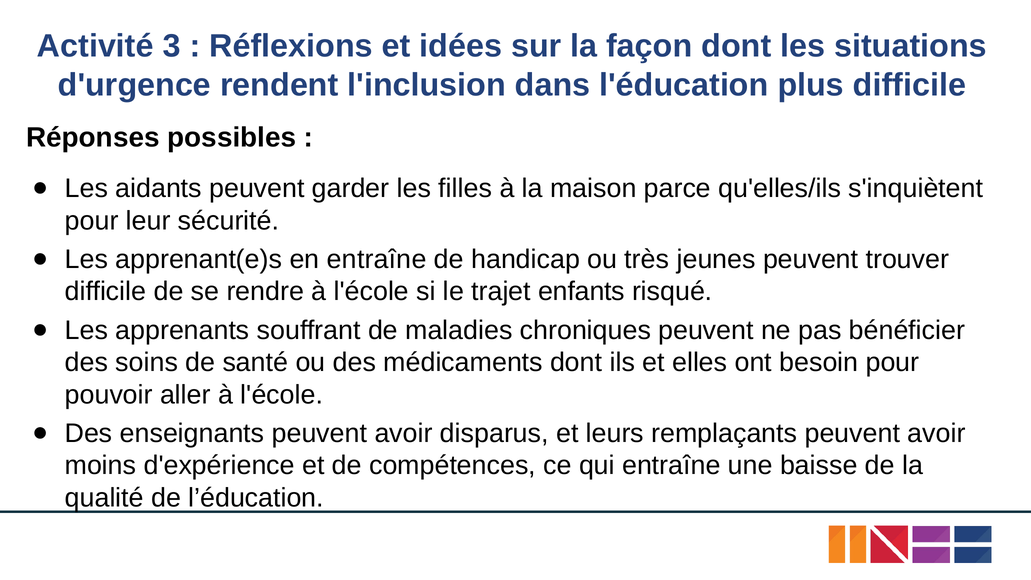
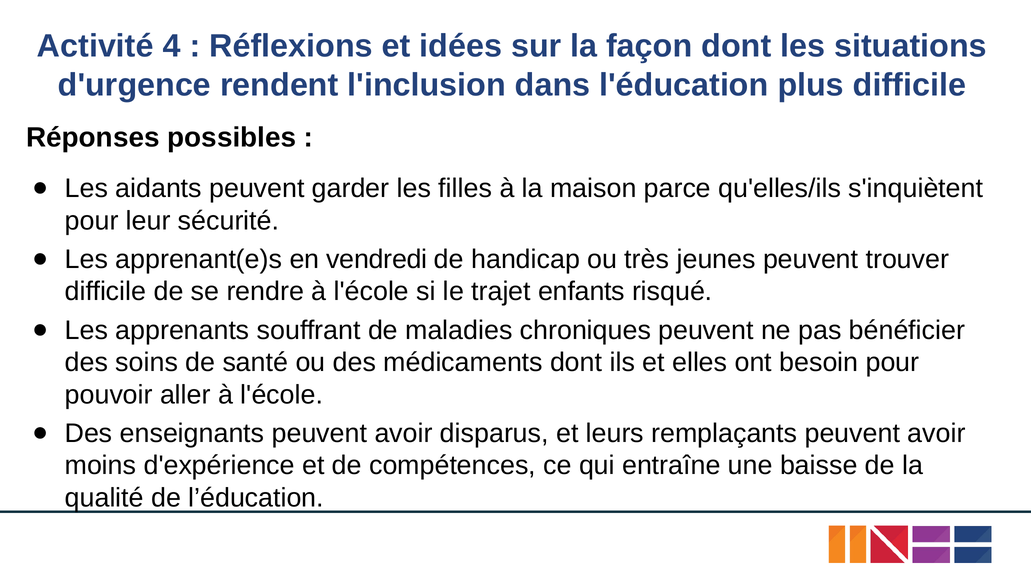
3: 3 -> 4 (172, 46)
en entraîne: entraîne -> vendredi (377, 259)
